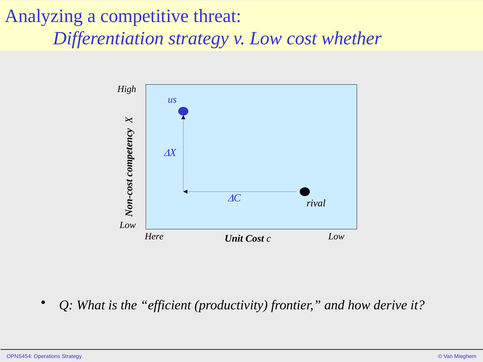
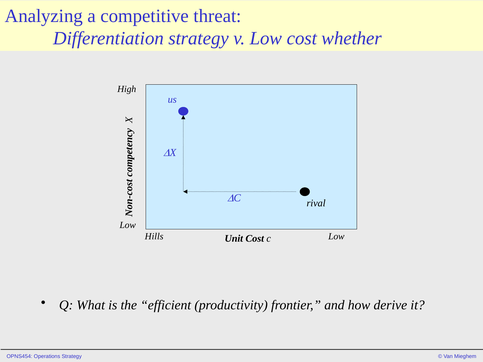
Here: Here -> Hills (154, 237)
